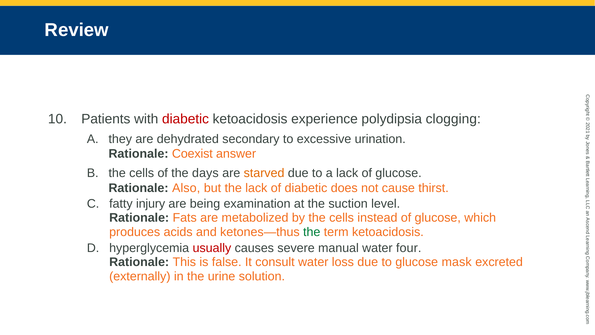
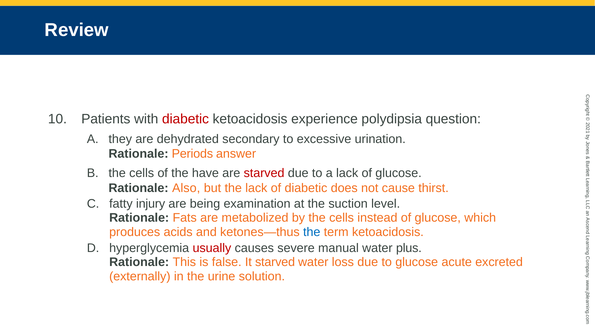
clogging: clogging -> question (453, 119)
Coexist: Coexist -> Periods (192, 154)
days: days -> have (205, 173)
starved colour: orange -> red (264, 173)
the colour: green -> blue (312, 232)
four: four -> plus (409, 248)
It consult: consult -> starved (275, 262)
mask: mask -> acute (457, 262)
